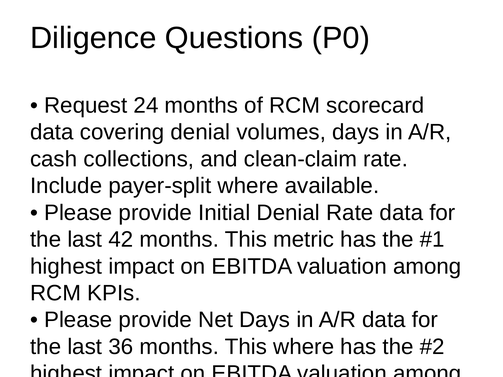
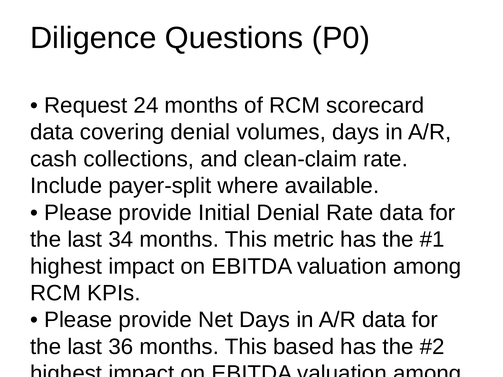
42: 42 -> 34 (121, 240)
This where: where -> based (304, 347)
